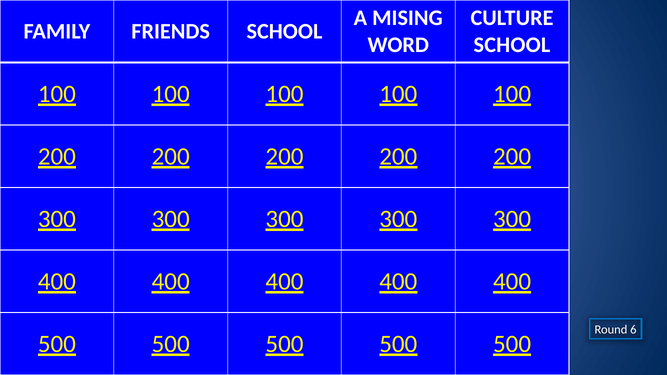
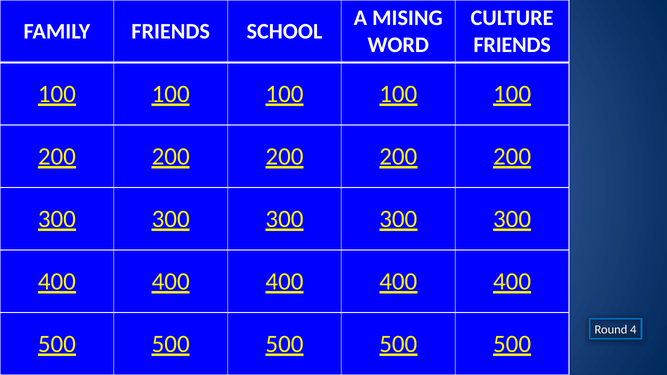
SCHOOL: SCHOOL -> FRIENDS (512, 45)
6: 6 -> 4 (633, 330)
